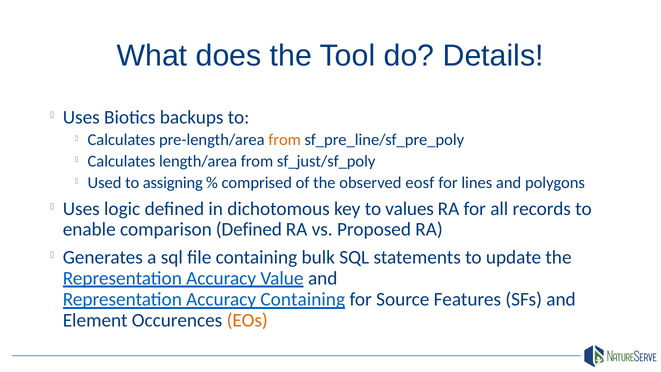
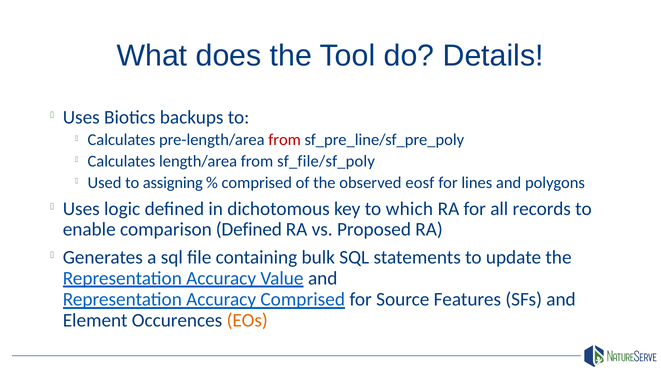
from colour: orange -> red (285, 140)
sf_just/sf_poly: sf_just/sf_poly -> sf_file/sf_poly (326, 161)
values: values -> which (409, 209)
Accuracy Containing: Containing -> Comprised (303, 299)
